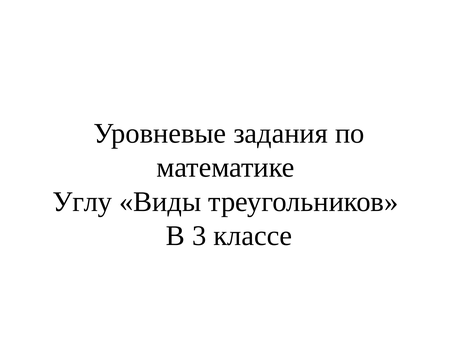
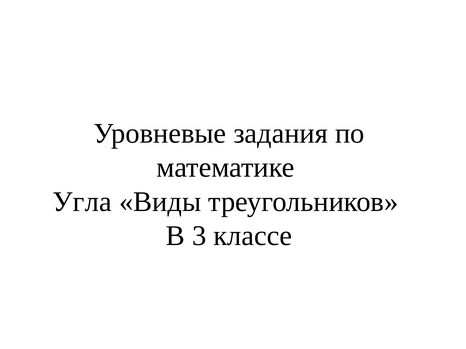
Углу: Углу -> Угла (82, 202)
